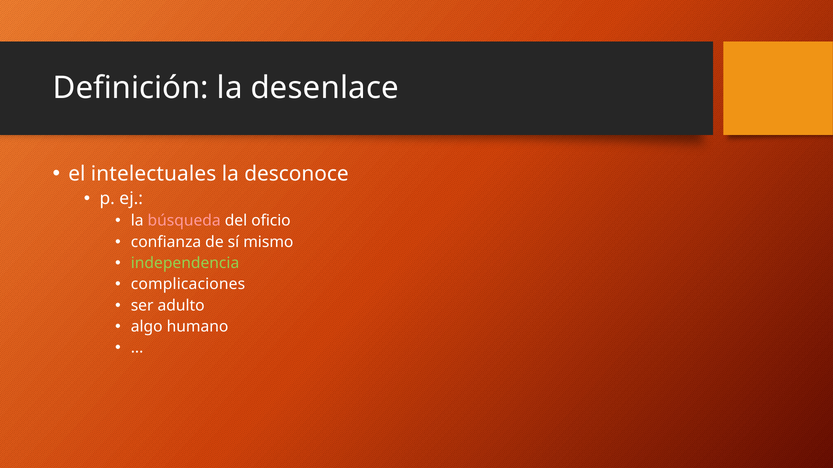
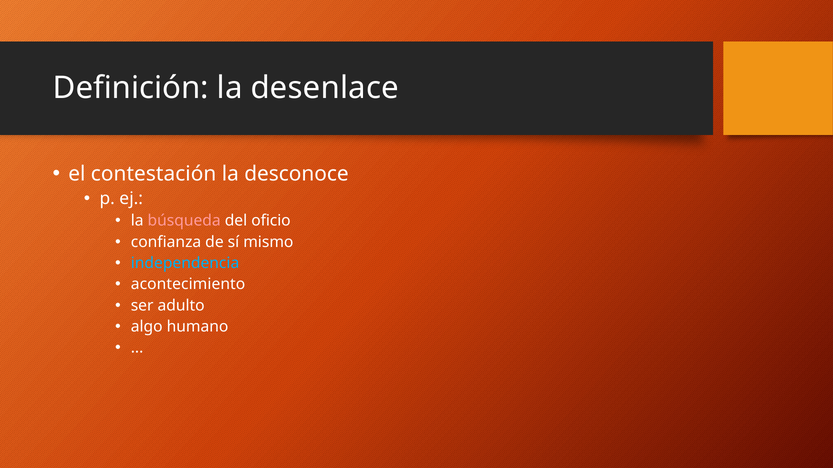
intelectuales: intelectuales -> contestación (154, 174)
independencia colour: light green -> light blue (185, 263)
complicaciones: complicaciones -> acontecimiento (188, 285)
